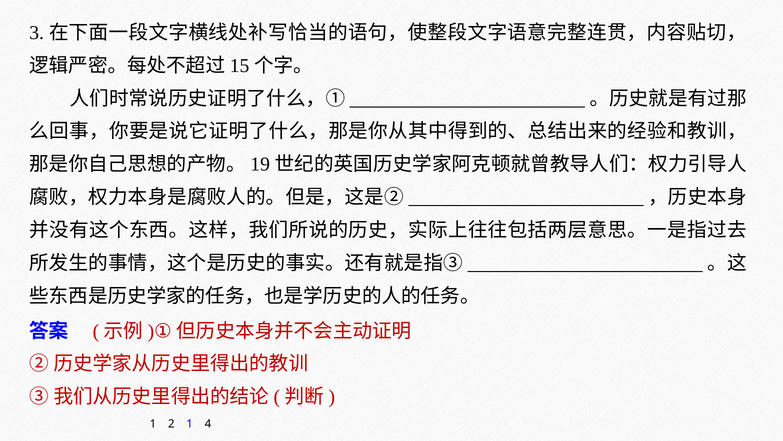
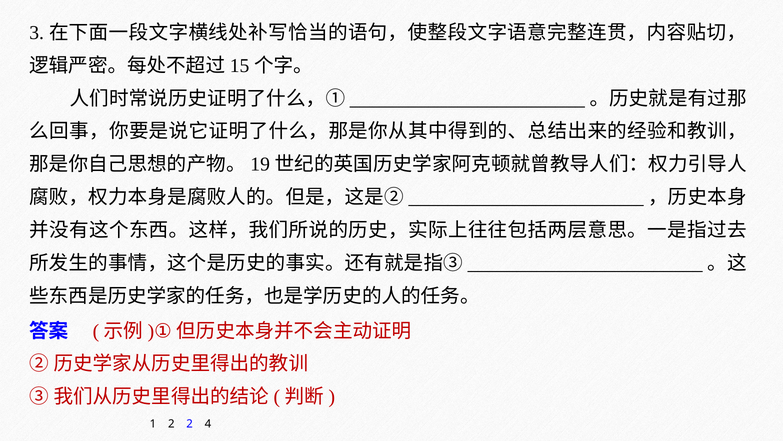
2 1: 1 -> 2 (190, 423)
